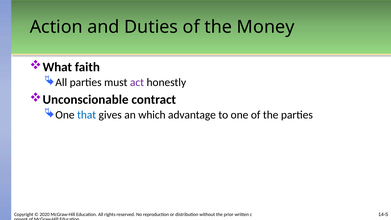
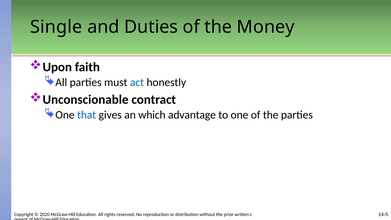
Action: Action -> Single (56, 27)
What: What -> Upon (57, 67)
act colour: purple -> blue (137, 82)
